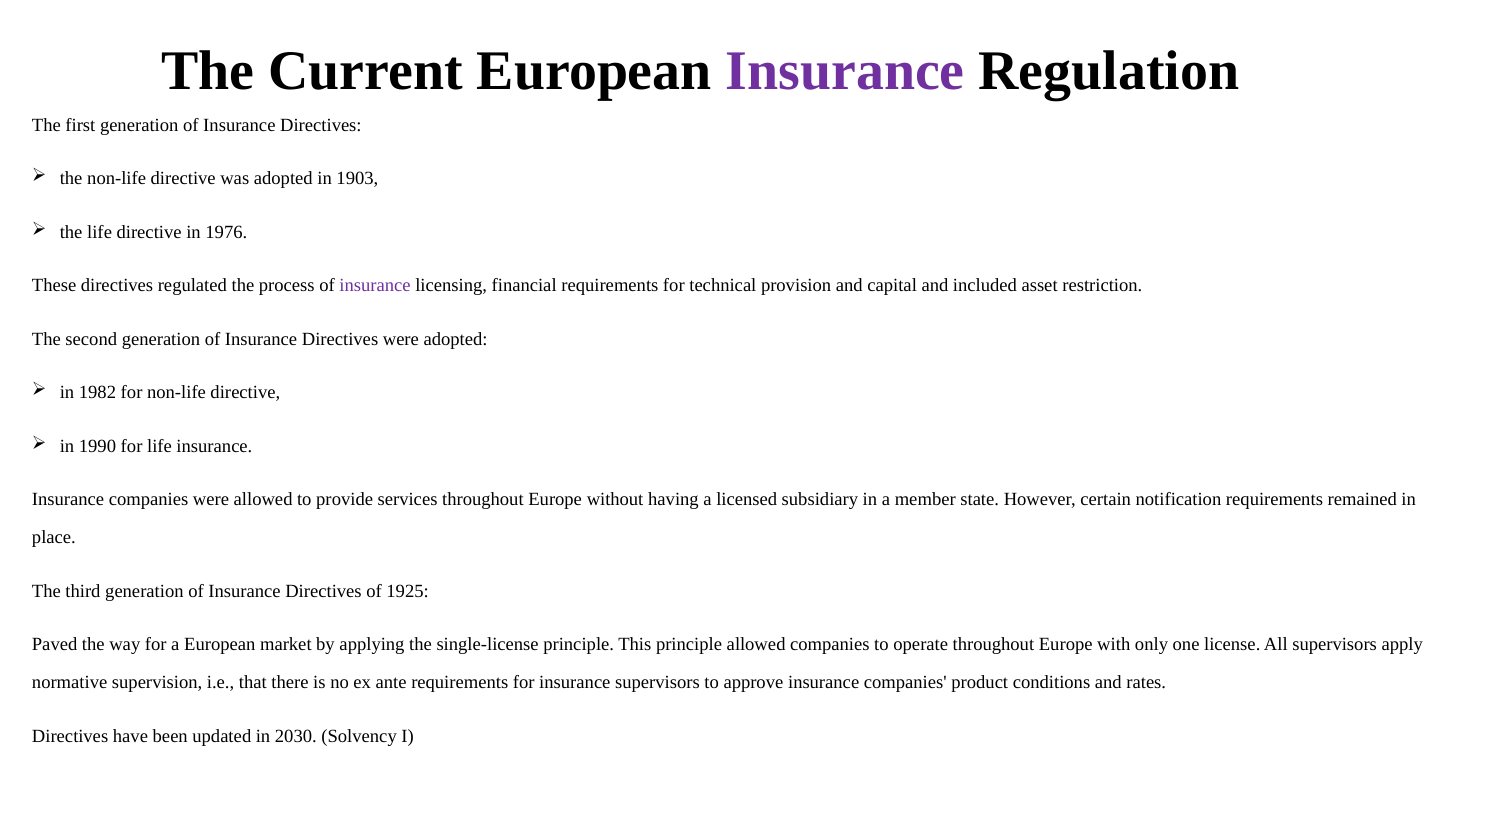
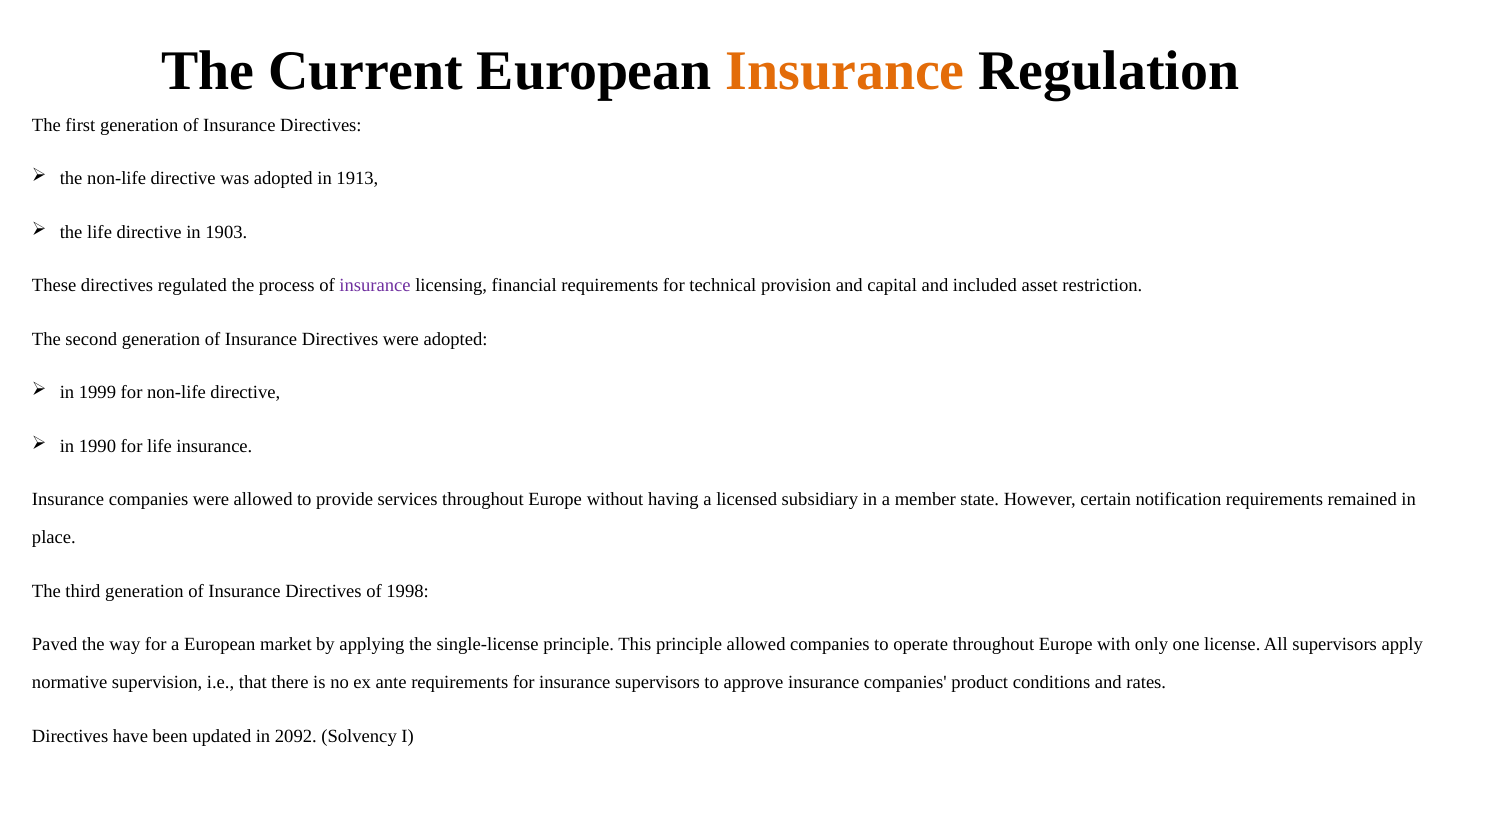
Insurance colour: purple -> orange (845, 71)
1903: 1903 -> 1913 (357, 179)
1976: 1976 -> 1903 (226, 232)
1982: 1982 -> 1999 (97, 393)
1925: 1925 -> 1998 (408, 591)
2030: 2030 -> 2092 (296, 736)
